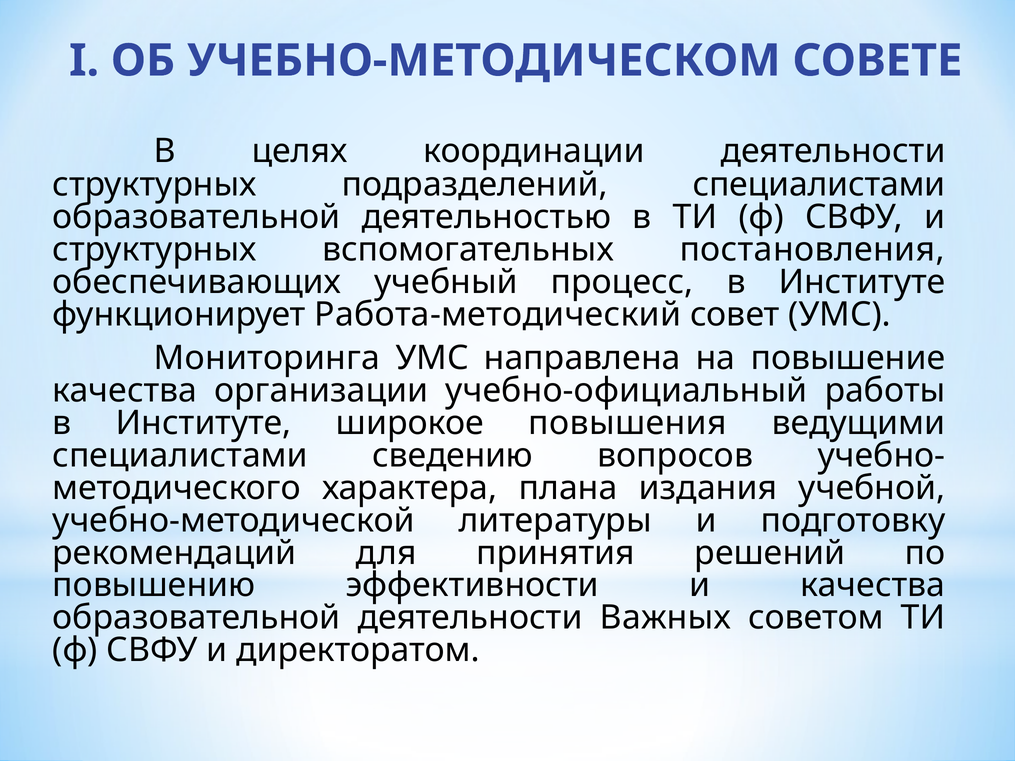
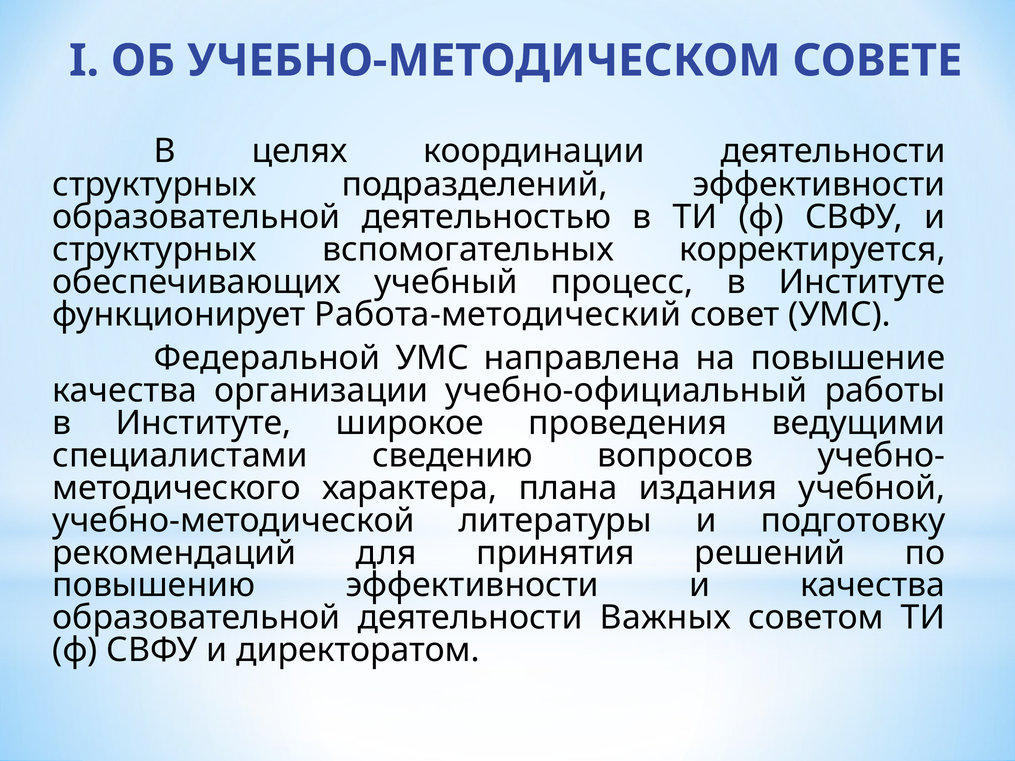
подразделений специалистами: специалистами -> эффективности (819, 185)
постановления: постановления -> корректируется (812, 250)
Мониторинга: Мониторинга -> Федеральной (267, 358)
повышения: повышения -> проведения (628, 423)
